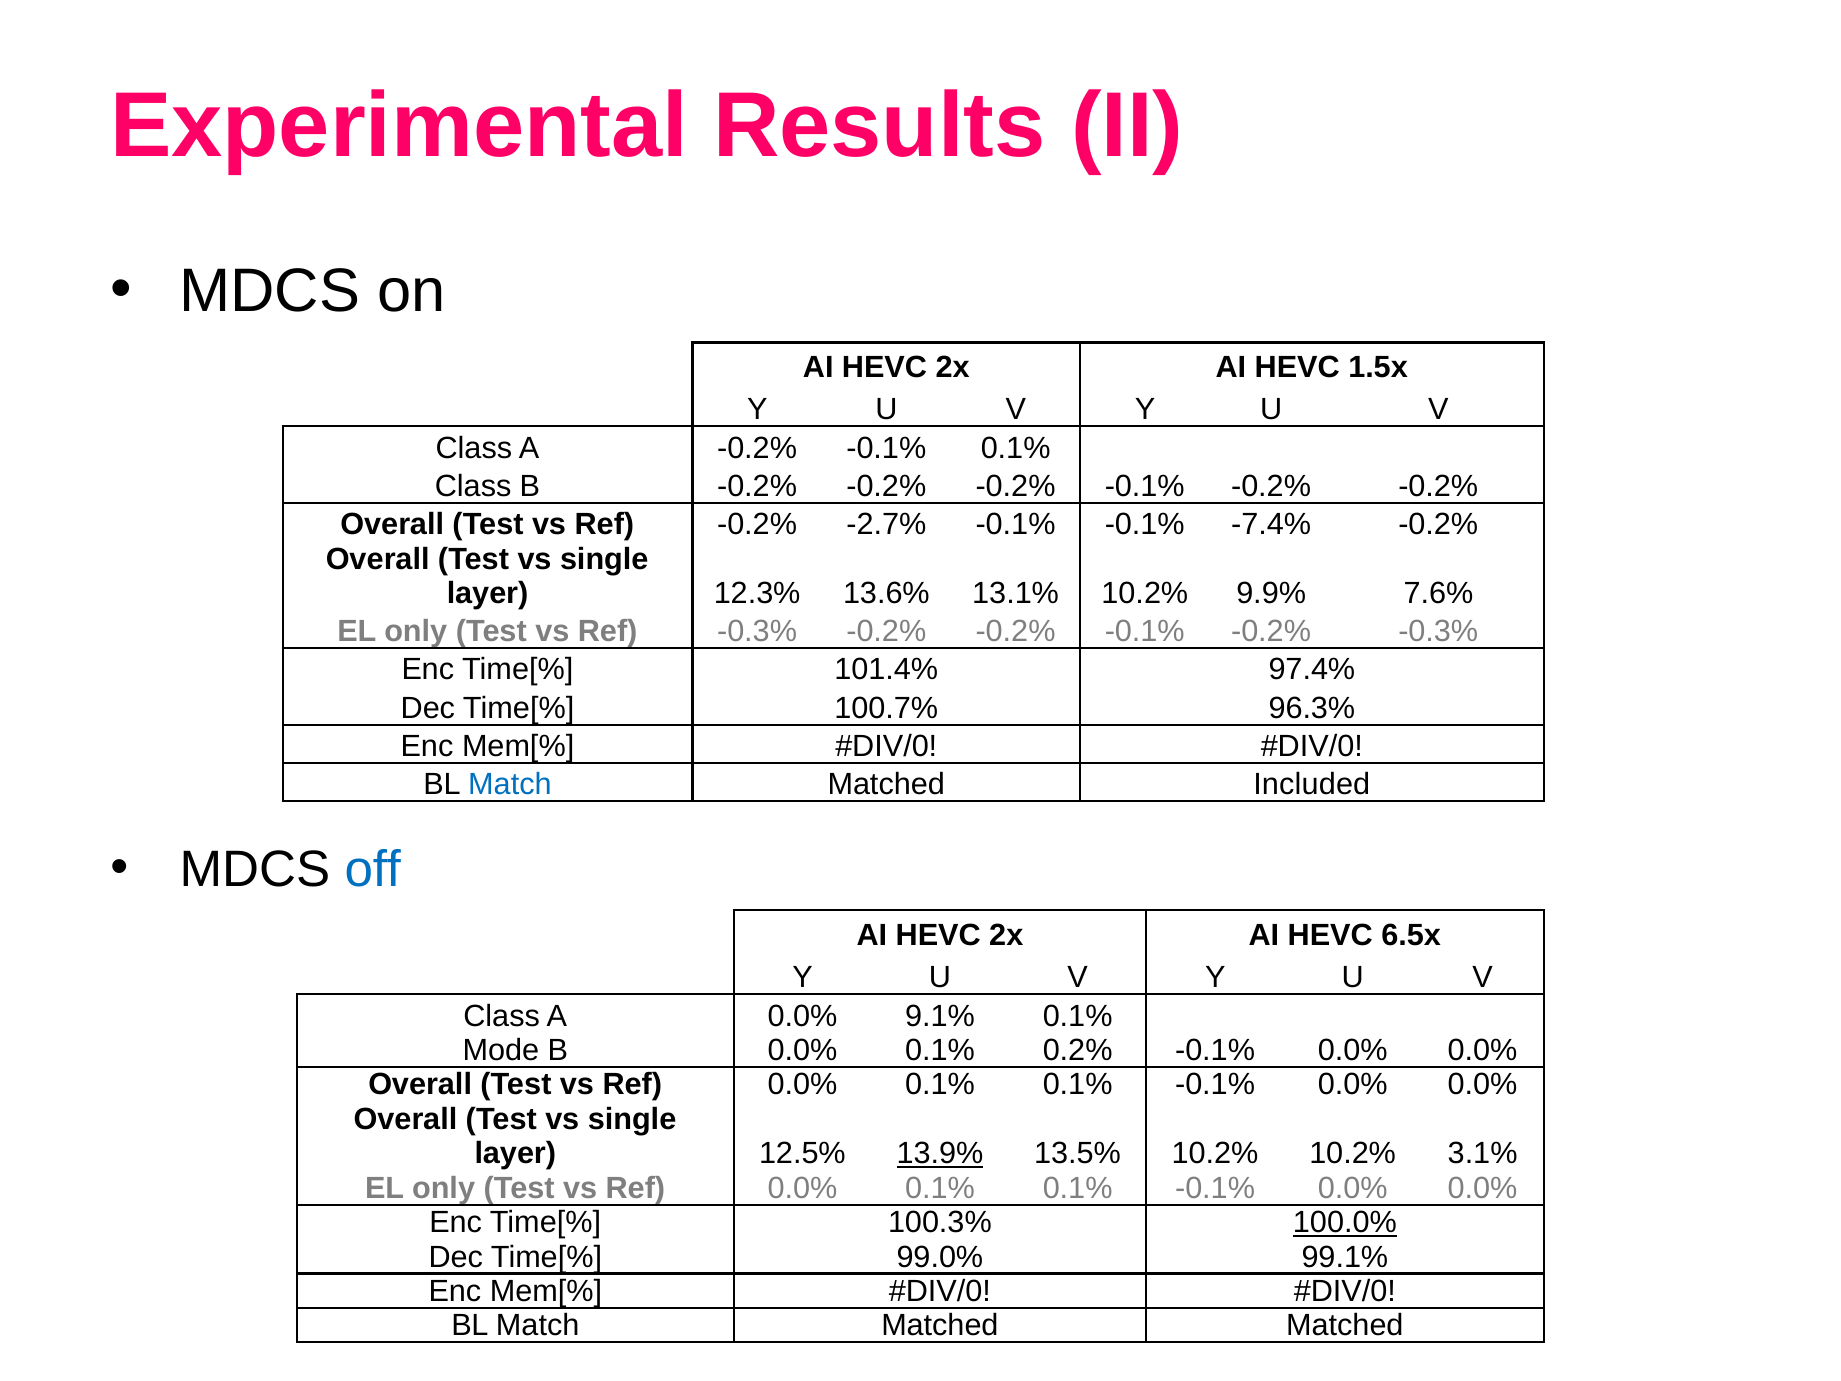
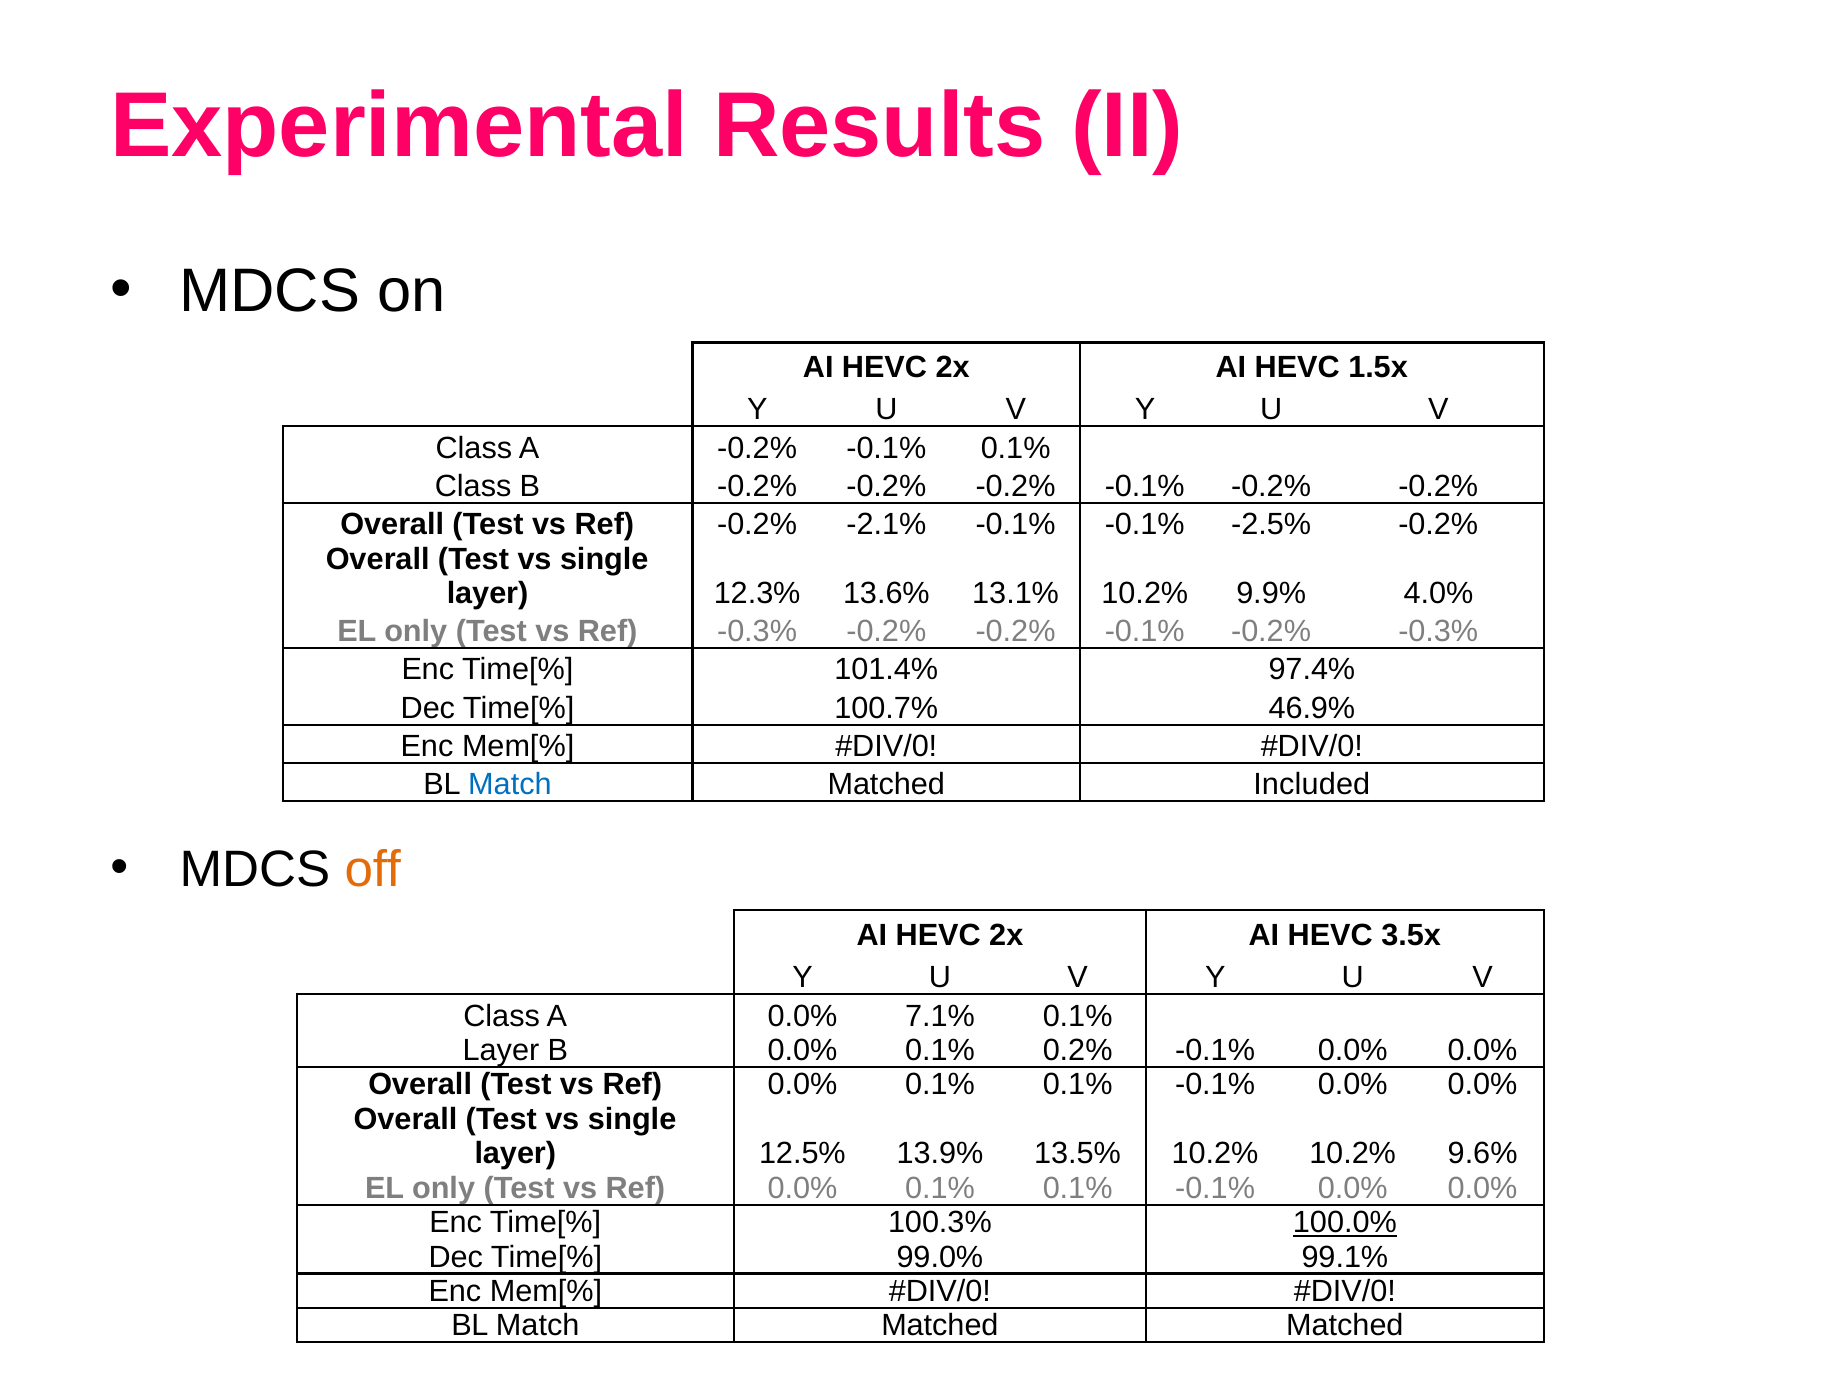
-2.7%: -2.7% -> -2.1% (886, 525)
-7.4%: -7.4% -> -2.5% (1271, 525)
7.6%: 7.6% -> 4.0% (1438, 593)
96.3%: 96.3% -> 46.9% (1312, 708)
off colour: blue -> orange (373, 869)
6.5x: 6.5x -> 3.5x (1411, 935)
9.1%: 9.1% -> 7.1% (940, 1016)
Mode: Mode -> Layer (501, 1050)
13.9% underline: present -> none (940, 1153)
3.1%: 3.1% -> 9.6% (1483, 1153)
